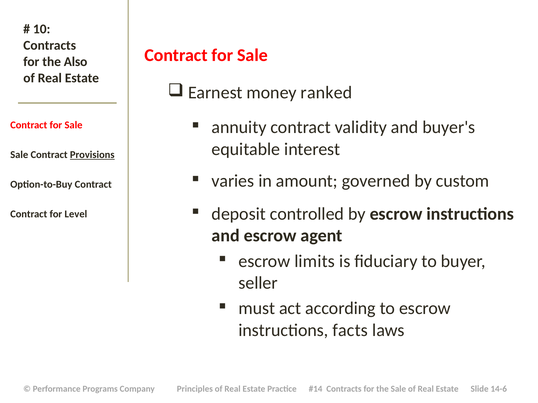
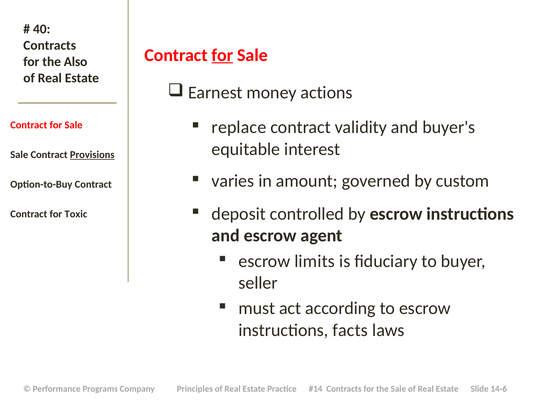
10: 10 -> 40 (42, 29)
for underline: none -> present (222, 55)
ranked: ranked -> actions (327, 93)
annuity: annuity -> replace (239, 128)
Level: Level -> Toxic (76, 214)
